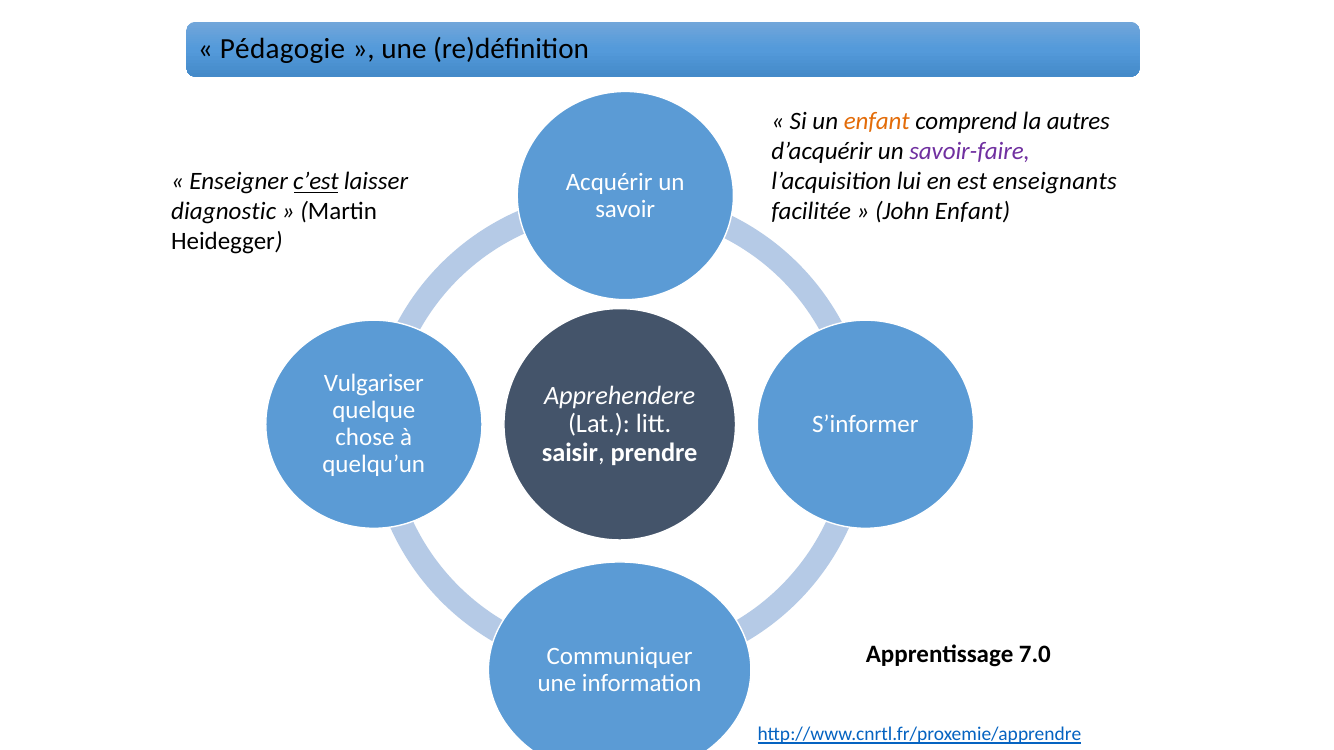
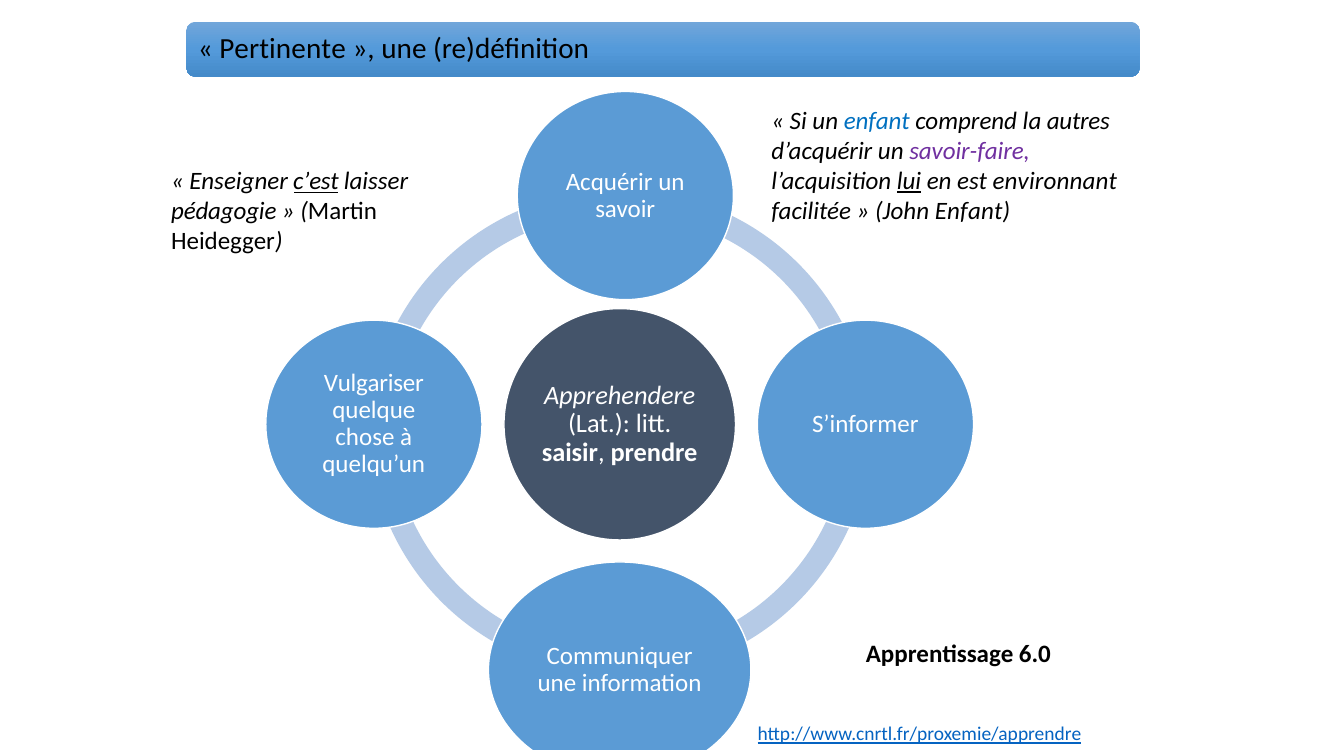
Pédagogie: Pédagogie -> Pertinente (283, 49)
enfant colour: orange -> blue (877, 121)
lui underline: none -> present (909, 181)
enseignants: enseignants -> environnant (1055, 181)
diagnostic: diagnostic -> pédagogie (224, 212)
7.0: 7.0 -> 6.0 (1035, 655)
